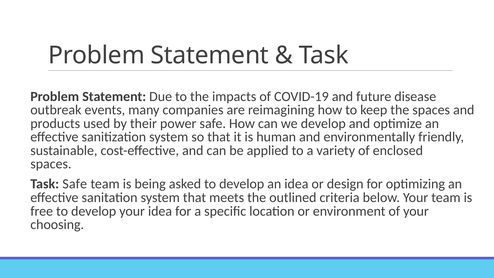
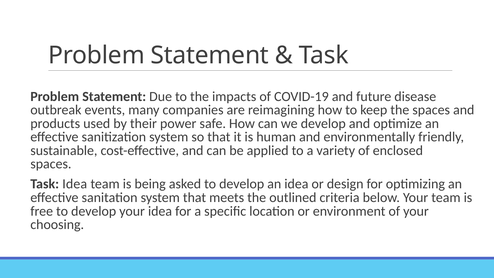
Task Safe: Safe -> Idea (75, 184)
